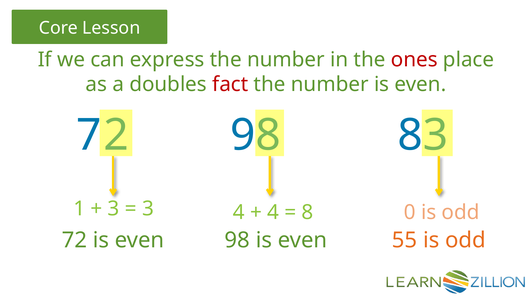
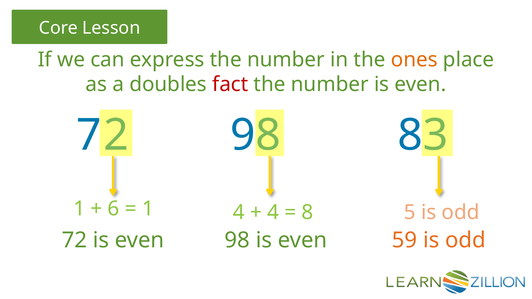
ones colour: red -> orange (414, 60)
3: 3 -> 6 (114, 209)
3: 3 -> 1 (148, 209)
0: 0 -> 5 (410, 213)
55: 55 -> 59 (405, 240)
